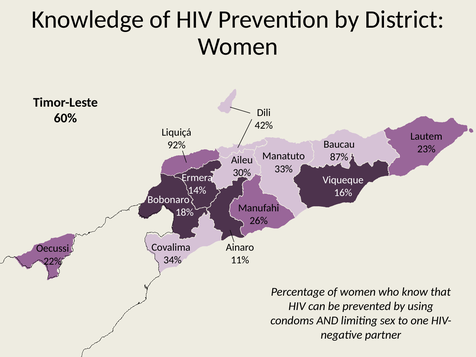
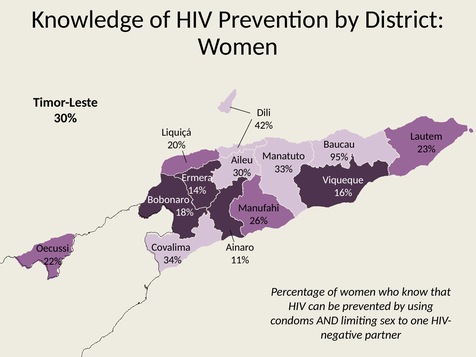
60%: 60% -> 30% (65, 118)
92%: 92% -> 20% (177, 145)
87%: 87% -> 95% (339, 157)
